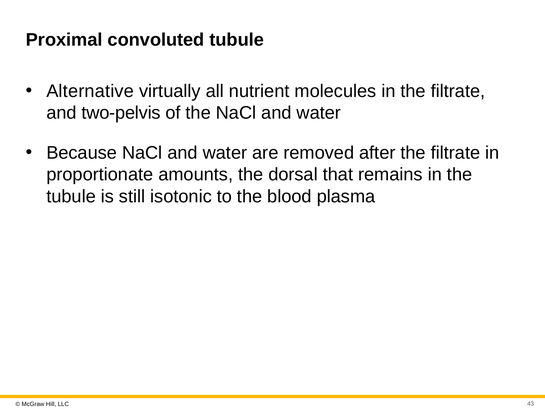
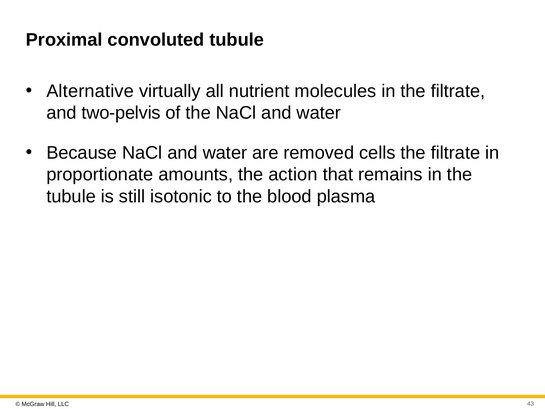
after: after -> cells (377, 153)
dorsal: dorsal -> action (293, 175)
